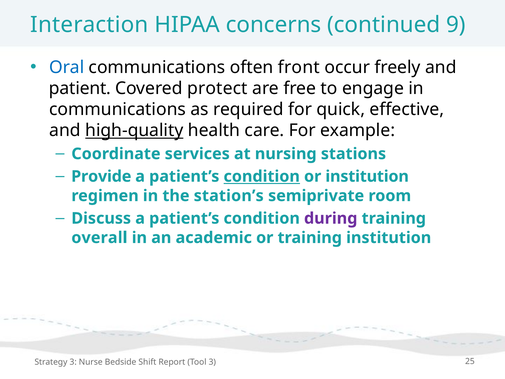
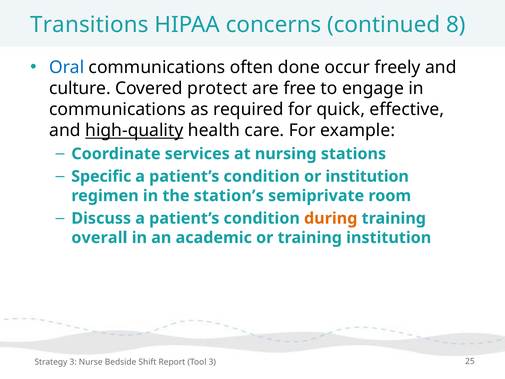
Interaction: Interaction -> Transitions (89, 25)
9: 9 -> 8 (456, 25)
front: front -> done (299, 67)
patient: patient -> culture (80, 88)
Provide: Provide -> Specific (101, 176)
condition underline: present -> none (262, 176)
during colour: purple -> orange (331, 218)
